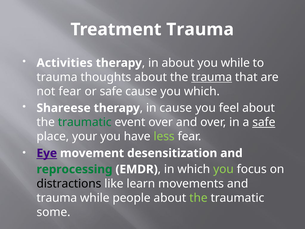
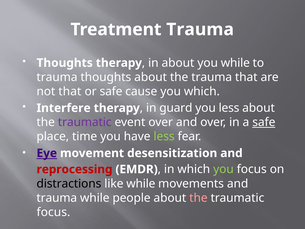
Activities: Activities -> Thoughts (65, 63)
trauma underline: present -> none (212, 77)
not fear: fear -> that (70, 91)
Shareese: Shareese -> Interfere (64, 108)
in cause: cause -> guard (176, 108)
you feel: feel -> less (229, 108)
traumatic colour: green -> purple (85, 122)
your: your -> time (85, 136)
reprocessing colour: green -> red (75, 169)
like learn: learn -> while (141, 183)
the colour: light green -> pink (198, 198)
some: some -> focus (53, 212)
